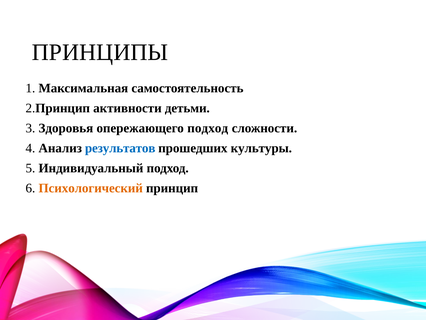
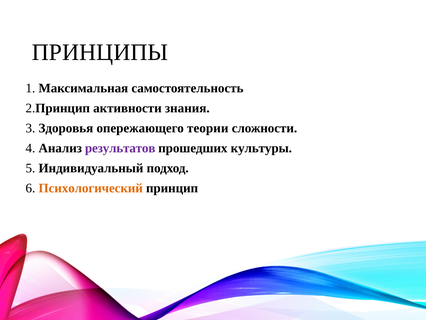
детьми: детьми -> знания (187, 108)
опережающего подход: подход -> теории (208, 128)
результатов colour: blue -> purple (120, 148)
